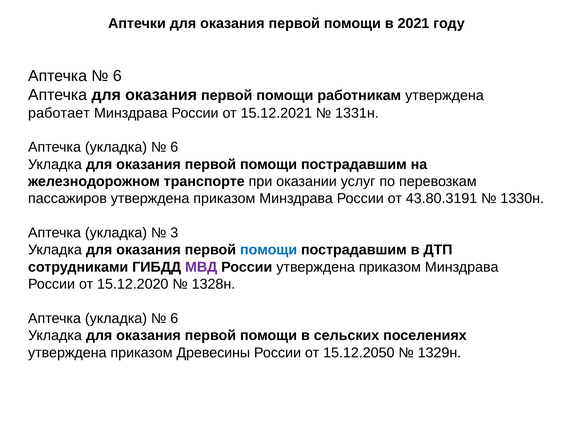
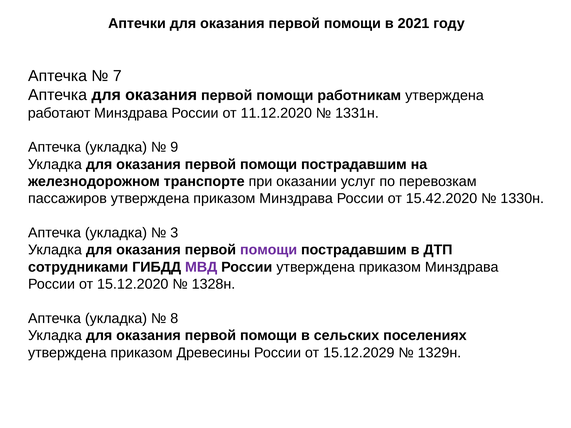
6: 6 -> 7 (117, 76)
работает: работает -> работают (59, 113)
15.12.2021: 15.12.2021 -> 11.12.2020 (276, 113)
6: 6 -> 9 (174, 147)
43.80.3191: 43.80.3191 -> 15.42.2020 (442, 199)
помощи colour: blue -> purple (269, 250)
6: 6 -> 8 (174, 319)
15.12.2050: 15.12.2050 -> 15.12.2029 (359, 353)
